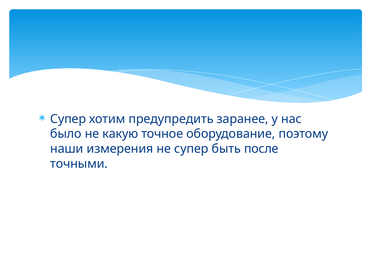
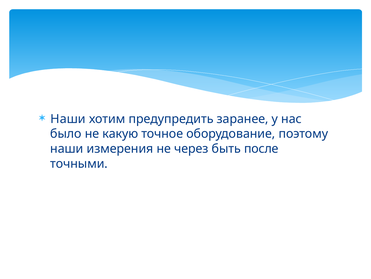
Супер: Супер -> Наши (68, 119)
не супер: супер -> через (191, 148)
